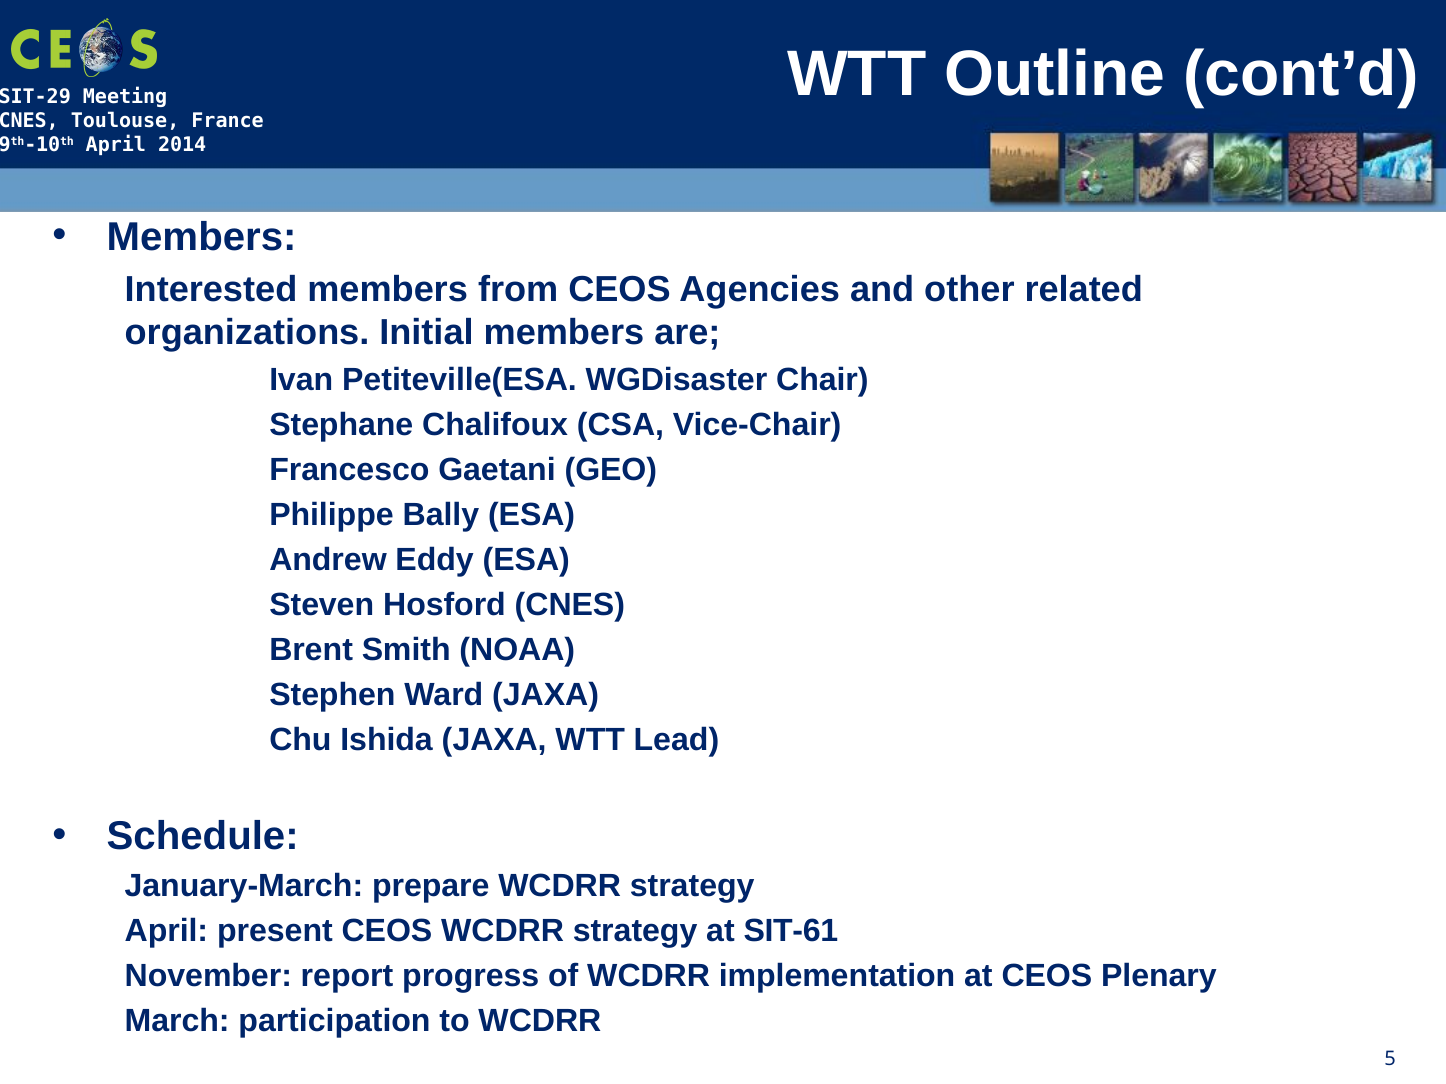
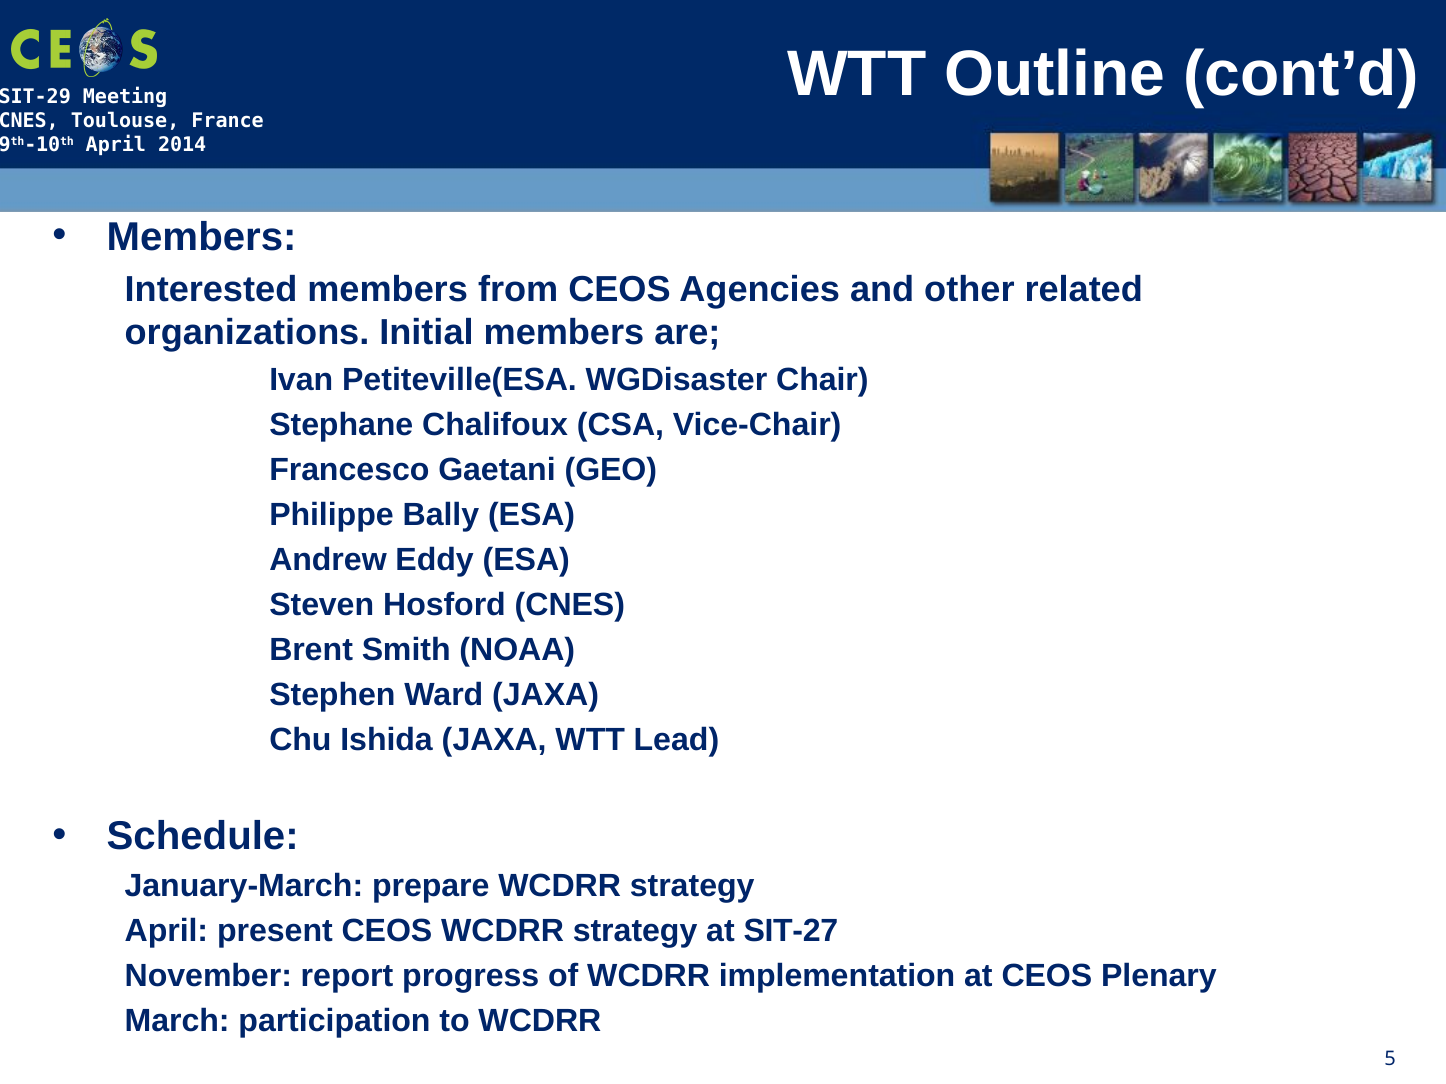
SIT-61: SIT-61 -> SIT-27 (791, 931)
